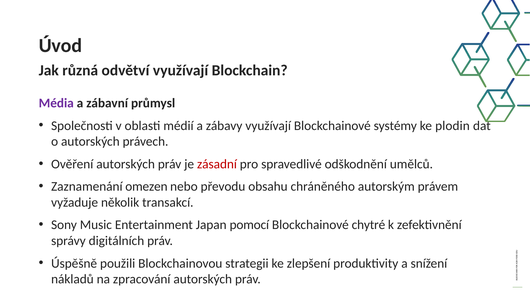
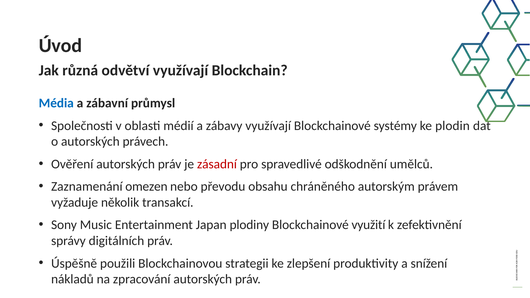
Média colour: purple -> blue (56, 103)
pomocí: pomocí -> plodiny (249, 225)
chytré: chytré -> využití (368, 225)
